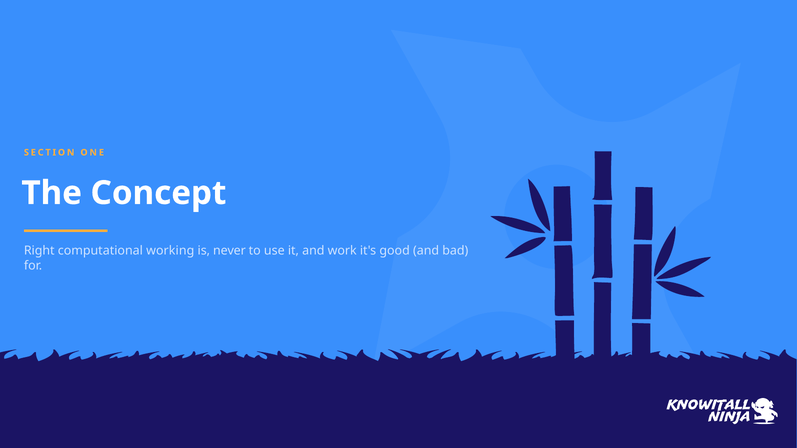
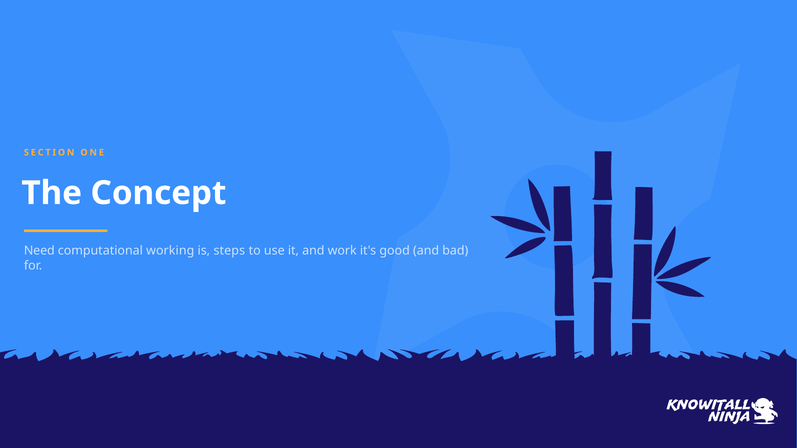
Right: Right -> Need (39, 251)
never: never -> steps (229, 251)
